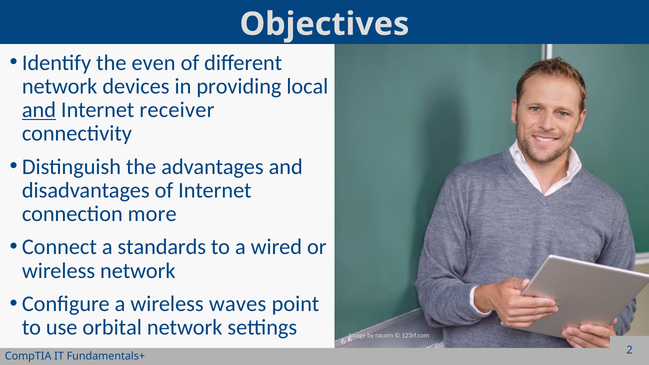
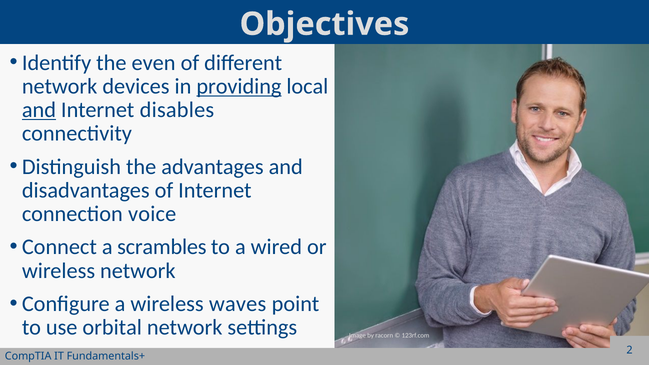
providing underline: none -> present (239, 86)
receiver: receiver -> disables (177, 110)
more: more -> voice (152, 214)
standards: standards -> scrambles (162, 247)
